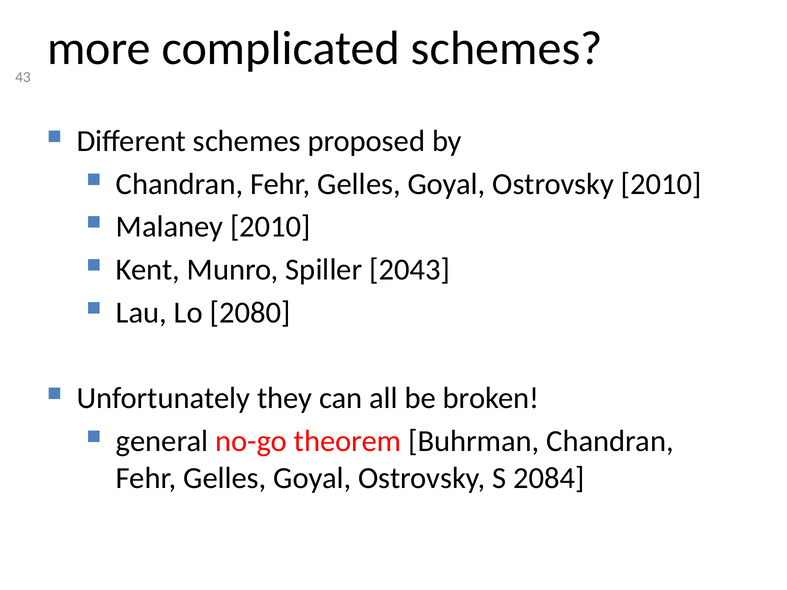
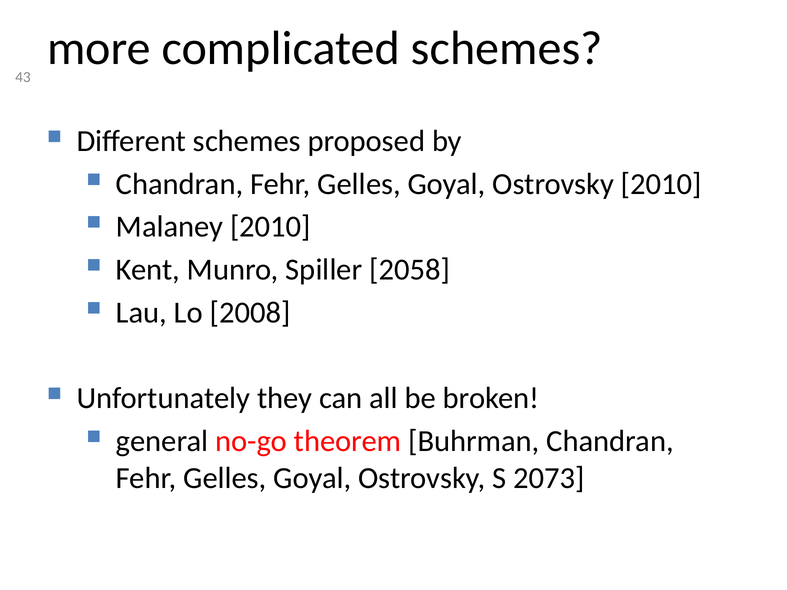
2043: 2043 -> 2058 (410, 270)
2080: 2080 -> 2008 (250, 313)
2084: 2084 -> 2073 (549, 478)
